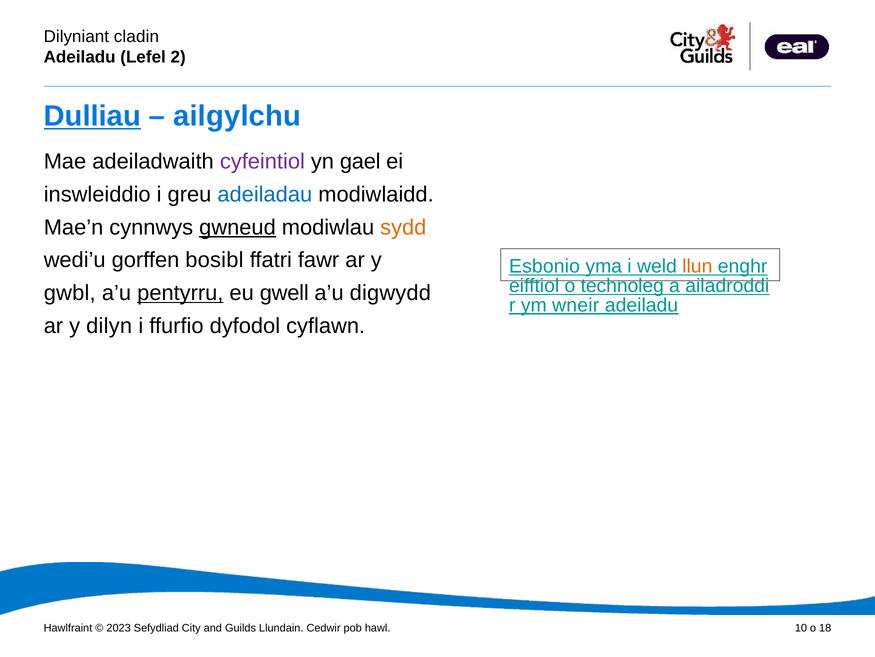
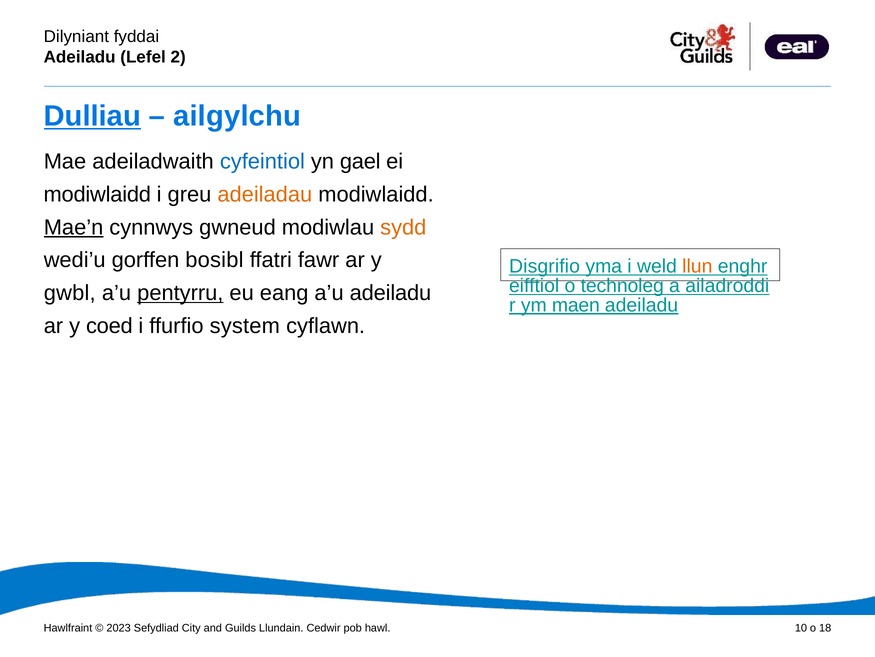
cladin: cladin -> fyddai (136, 36)
cyfeintiol colour: purple -> blue (262, 162)
inswleiddio: inswleiddio -> modiwlaidd (97, 194)
adeiladau colour: blue -> orange (265, 194)
Mae’n underline: none -> present (74, 227)
gwneud underline: present -> none (238, 227)
Esbonio: Esbonio -> Disgrifio (545, 266)
gwell: gwell -> eang (284, 293)
a’u digwydd: digwydd -> adeiladu (391, 293)
wneir: wneir -> maen (576, 305)
dilyn: dilyn -> coed (109, 325)
dyfodol: dyfodol -> system (245, 325)
